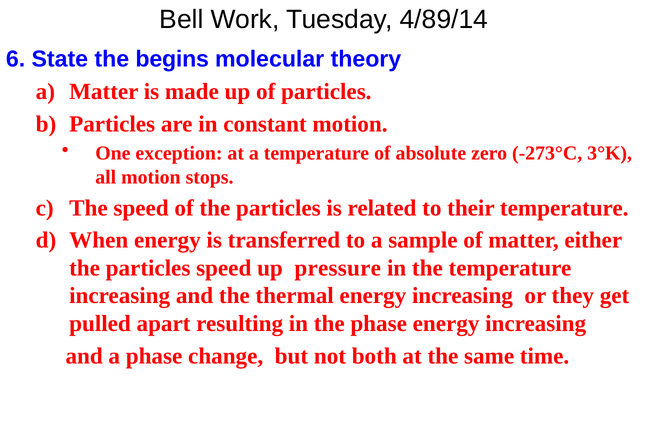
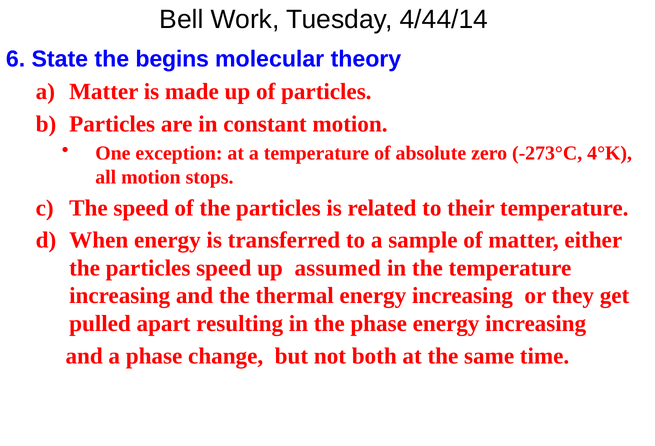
4/89/14: 4/89/14 -> 4/44/14 (444, 20)
3°K: 3°K -> 4°K (610, 154)
pressure: pressure -> assumed (338, 268)
